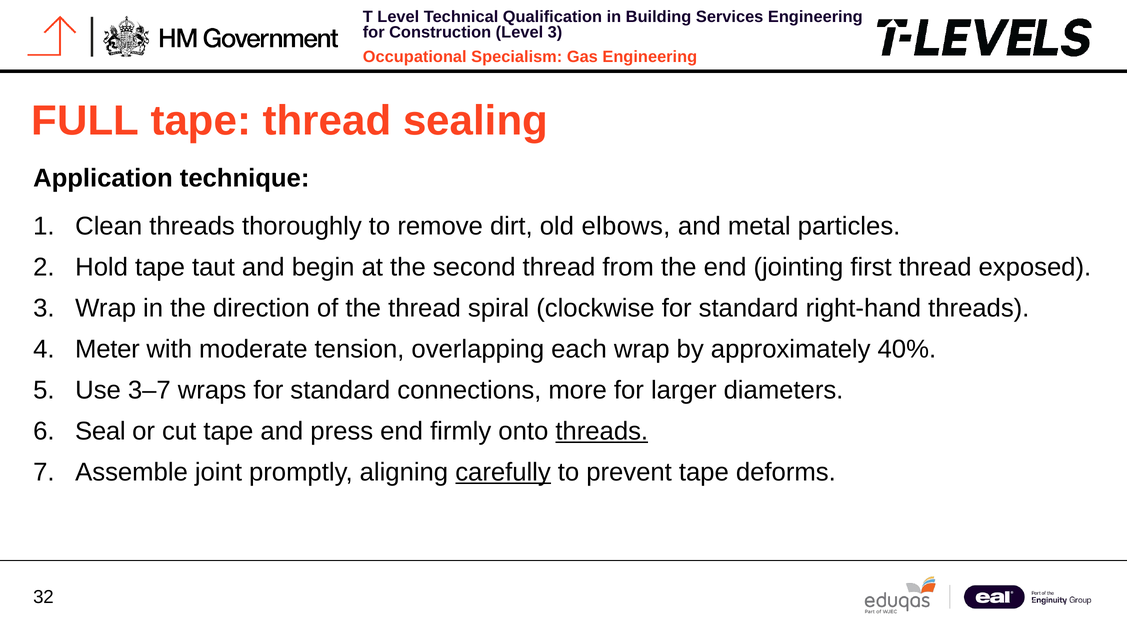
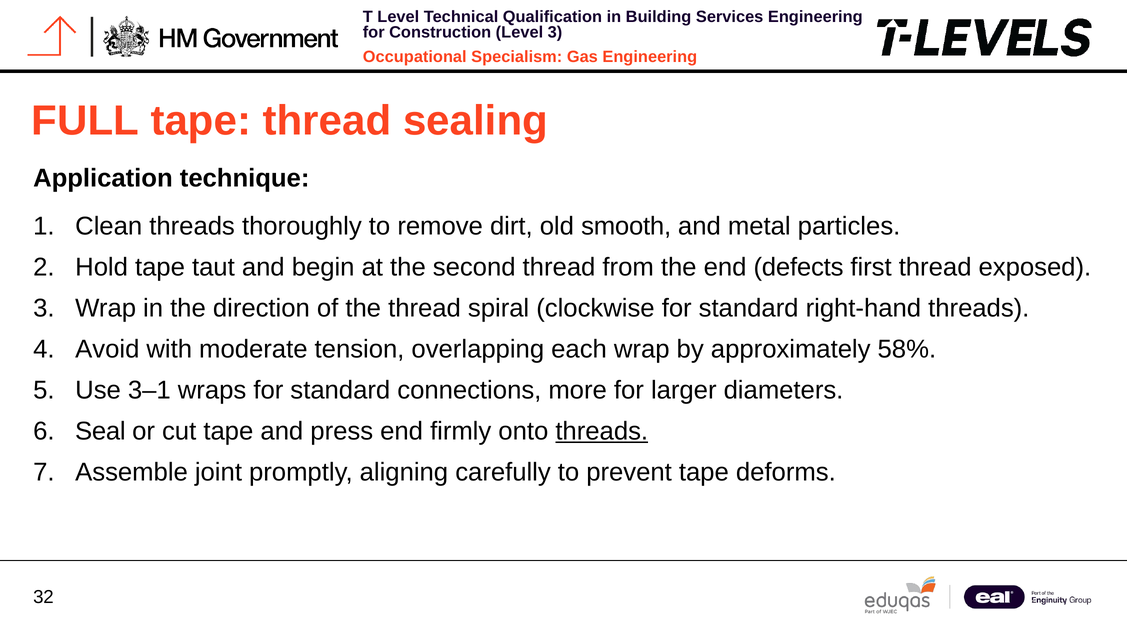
elbows: elbows -> smooth (626, 226)
jointing: jointing -> defects (799, 267)
Meter: Meter -> Avoid (107, 349)
40%: 40% -> 58% (907, 349)
3–7: 3–7 -> 3–1 (149, 390)
carefully underline: present -> none (503, 472)
